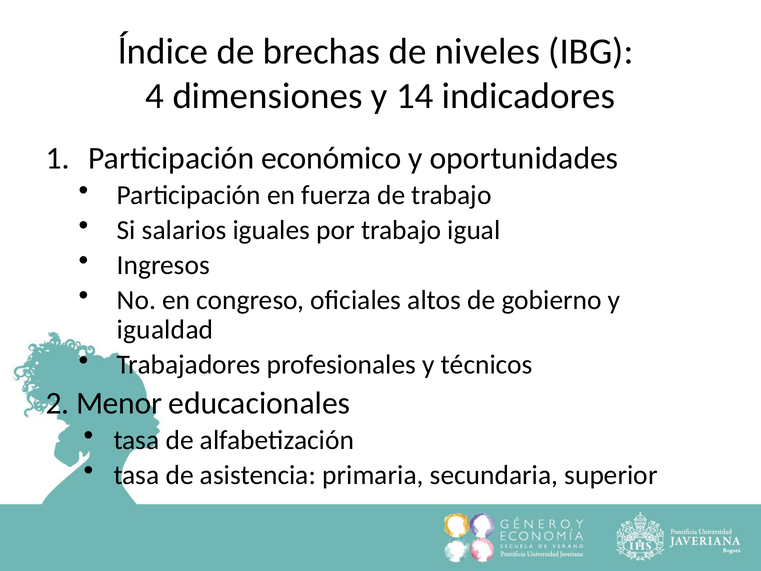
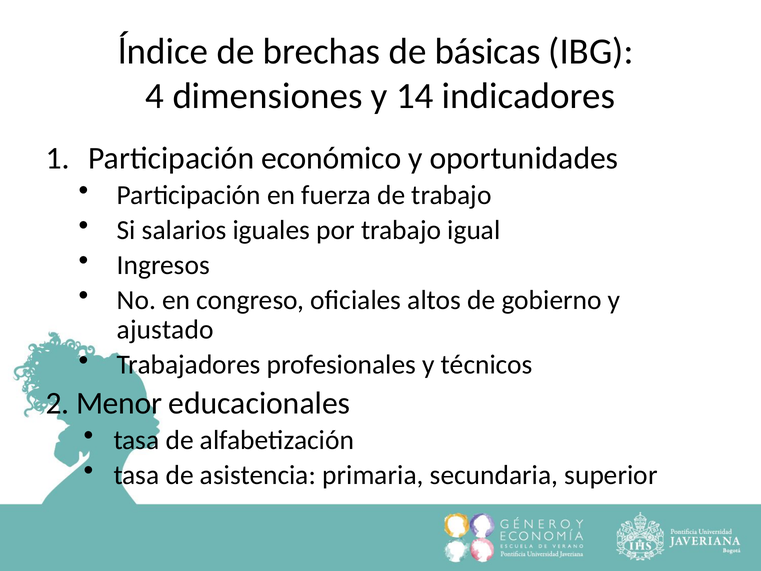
niveles: niveles -> básicas (488, 51)
igualdad: igualdad -> ajustado (165, 330)
